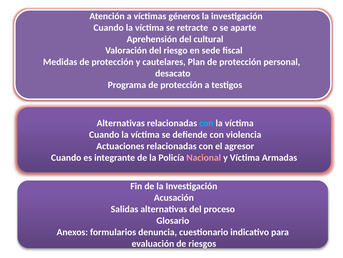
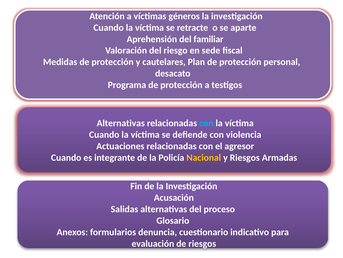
cultural: cultural -> familiar (209, 39)
Nacional colour: pink -> yellow (204, 157)
y Víctima: Víctima -> Riesgos (245, 157)
